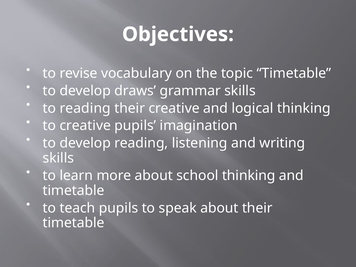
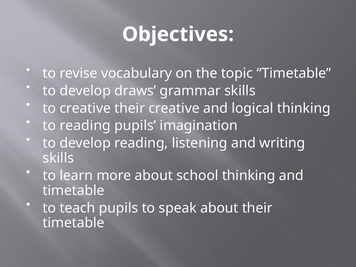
to reading: reading -> creative (85, 108)
to creative: creative -> reading (85, 126)
